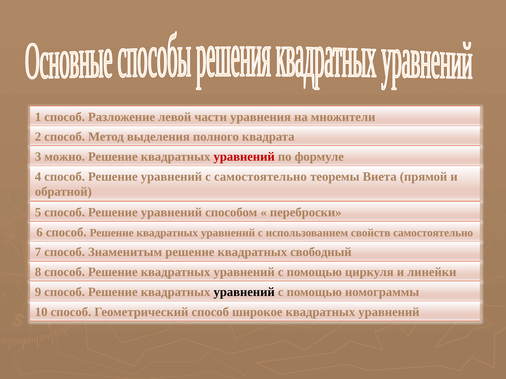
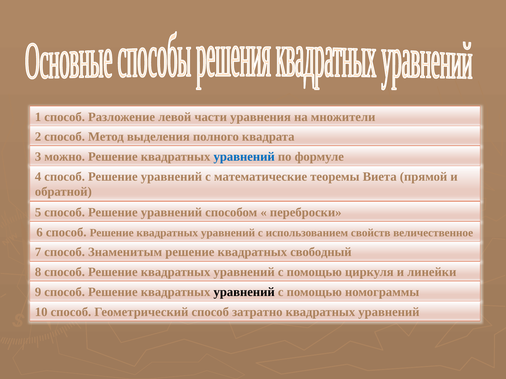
уравнений colour: red -> blue (244, 157)
с самостоятельно: самостоятельно -> математические (261, 177)
свойств самостоятельно: самостоятельно -> величественное (433, 233)
широкое: широкое -> затратно (257, 312)
